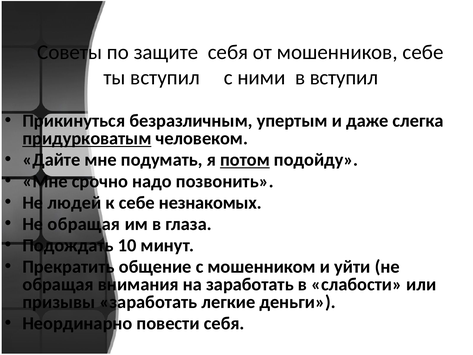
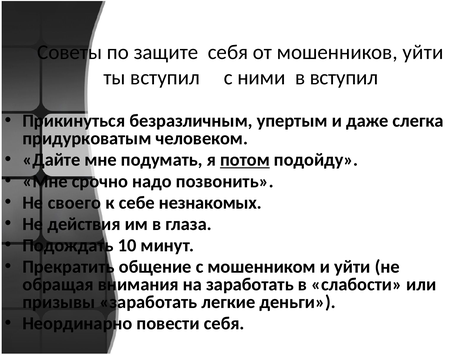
мошенников себе: себе -> уйти (423, 52)
придурковатым underline: present -> none (87, 138)
людей: людей -> своего (74, 203)
обращая: обращая -> действия (84, 224)
